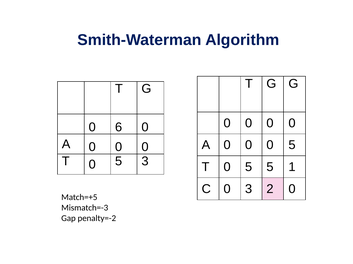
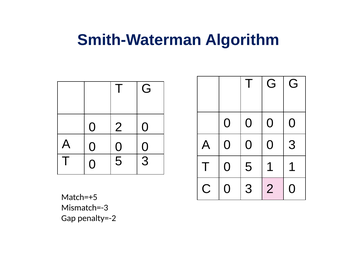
0 6: 6 -> 2 (119, 127)
0 0 5: 5 -> 3 (292, 145)
5 5: 5 -> 1 (270, 167)
